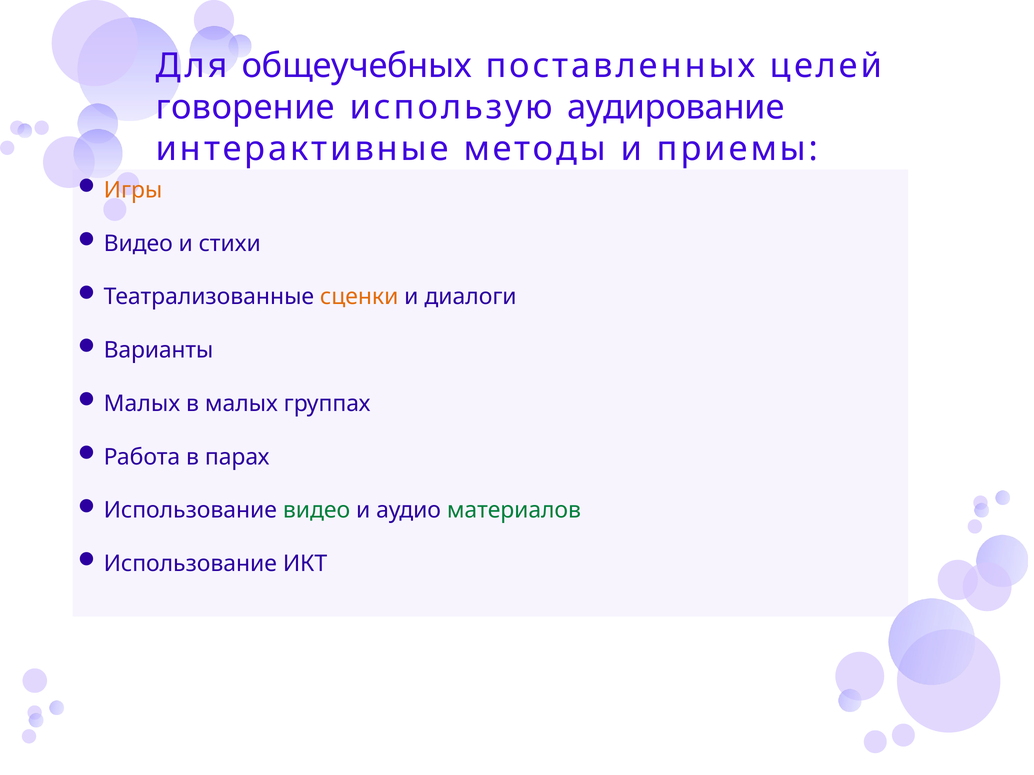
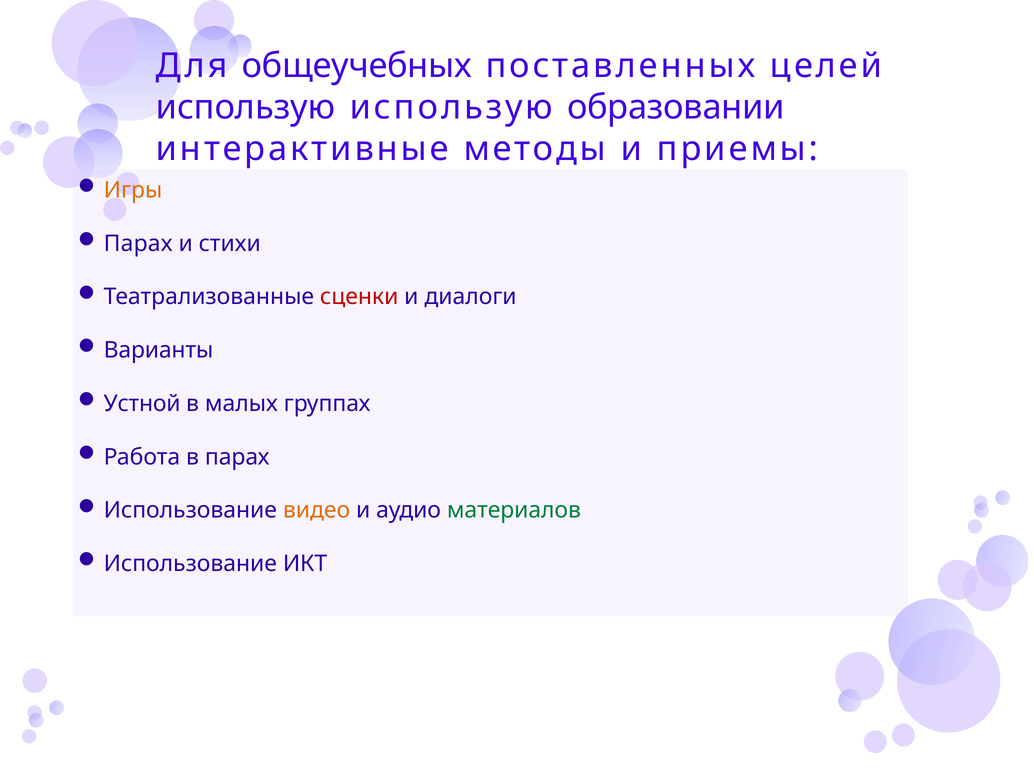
говорение: говорение -> использую (246, 107)
аудирование: аудирование -> образовании (676, 107)
Видео: Видео -> Парах (138, 244)
сценки colour: orange -> red (359, 297)
Малых: Малых -> Устной (142, 404)
видео colour: green -> orange (317, 511)
